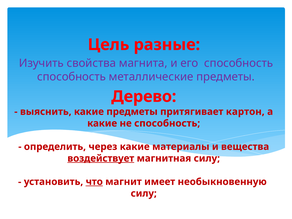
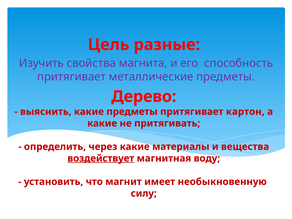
способность: способность -> притягивает (71, 77)
не способность: способность -> притягивать (167, 123)
магнитная силу: силу -> воду (207, 158)
что underline: present -> none (94, 182)
